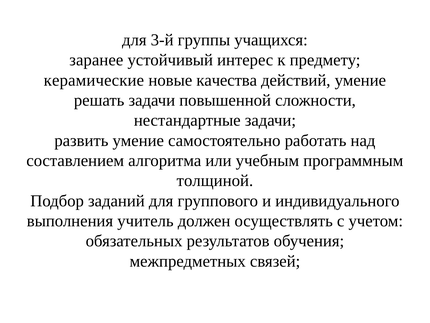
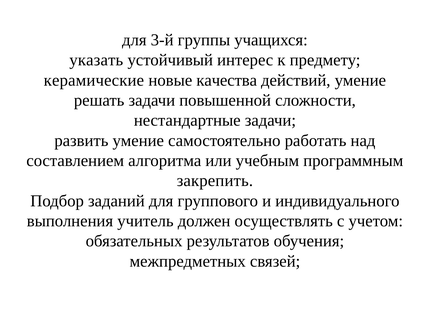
заранее: заранее -> указать (96, 60)
толщиной: толщиной -> закрепить (215, 180)
